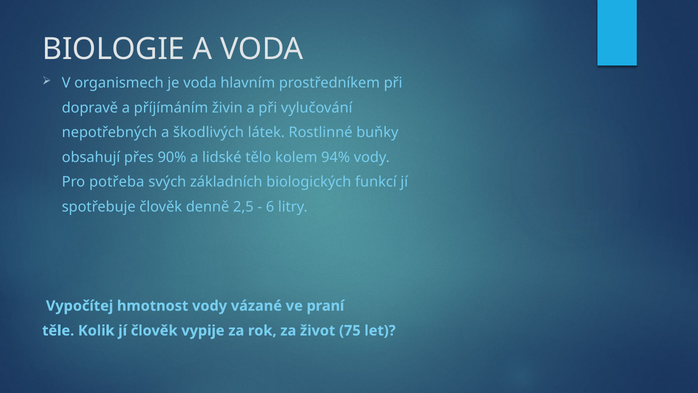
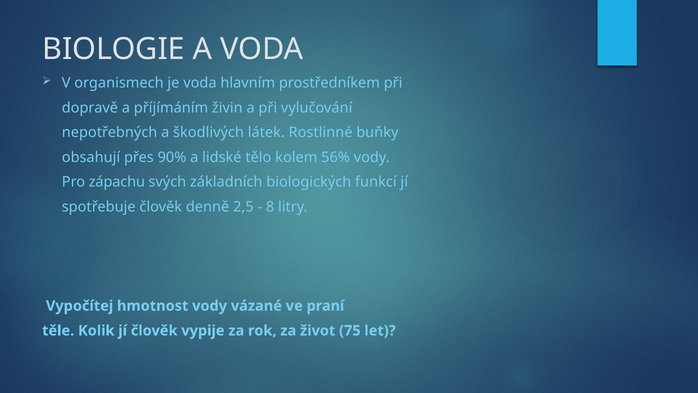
94%: 94% -> 56% (336, 157)
potřeba: potřeba -> zápachu (117, 182)
6: 6 -> 8 (270, 207)
